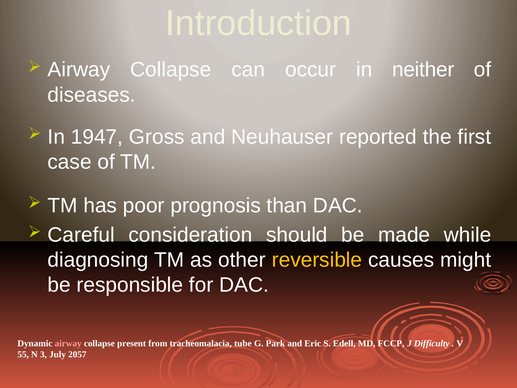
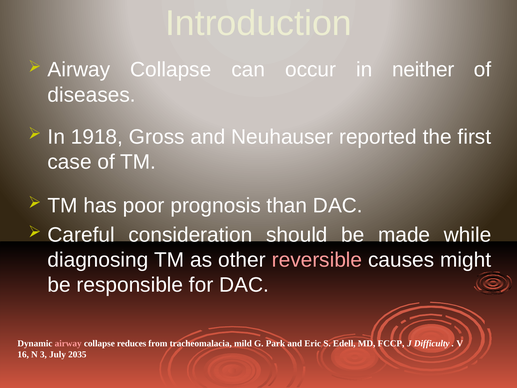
1947: 1947 -> 1918 (97, 137)
reversible colour: yellow -> pink (317, 260)
present: present -> reduces (132, 343)
tube: tube -> mild (243, 343)
55: 55 -> 16 (23, 354)
2057: 2057 -> 2035 (77, 354)
